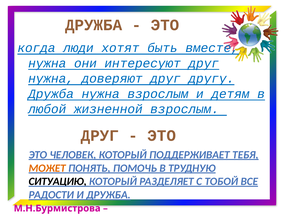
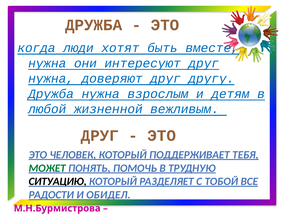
жизненной взрослым: взрослым -> вежливым (185, 109)
МОЖЕТ colour: orange -> green (47, 168)
И ДРУЖБА: ДРУЖБА -> ОБИДЕЛ (108, 194)
